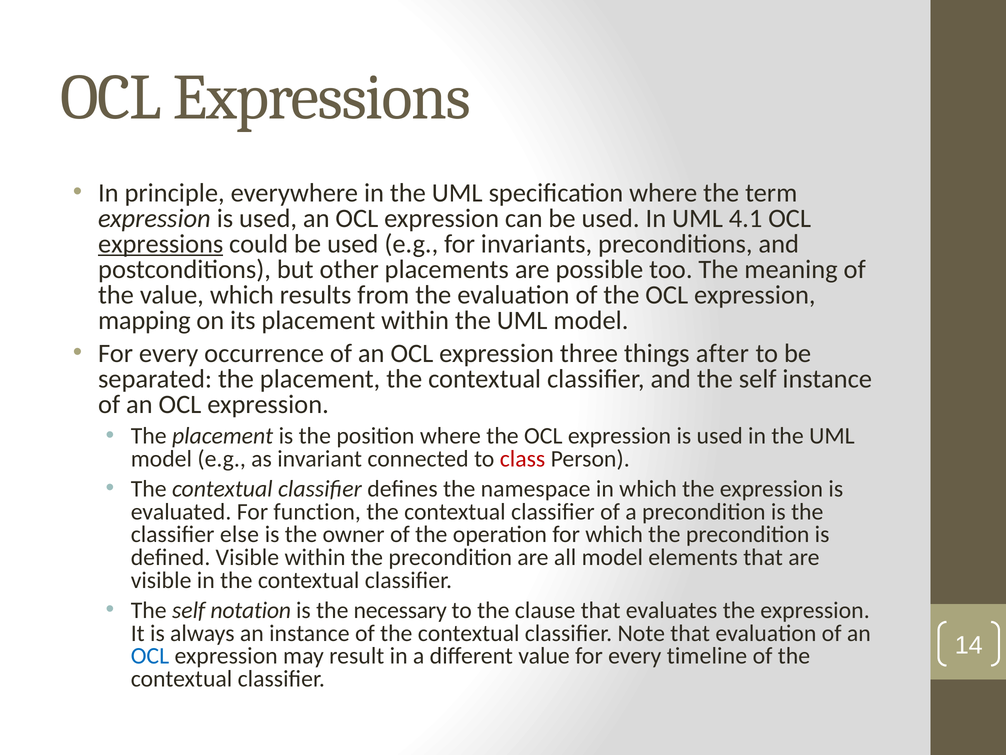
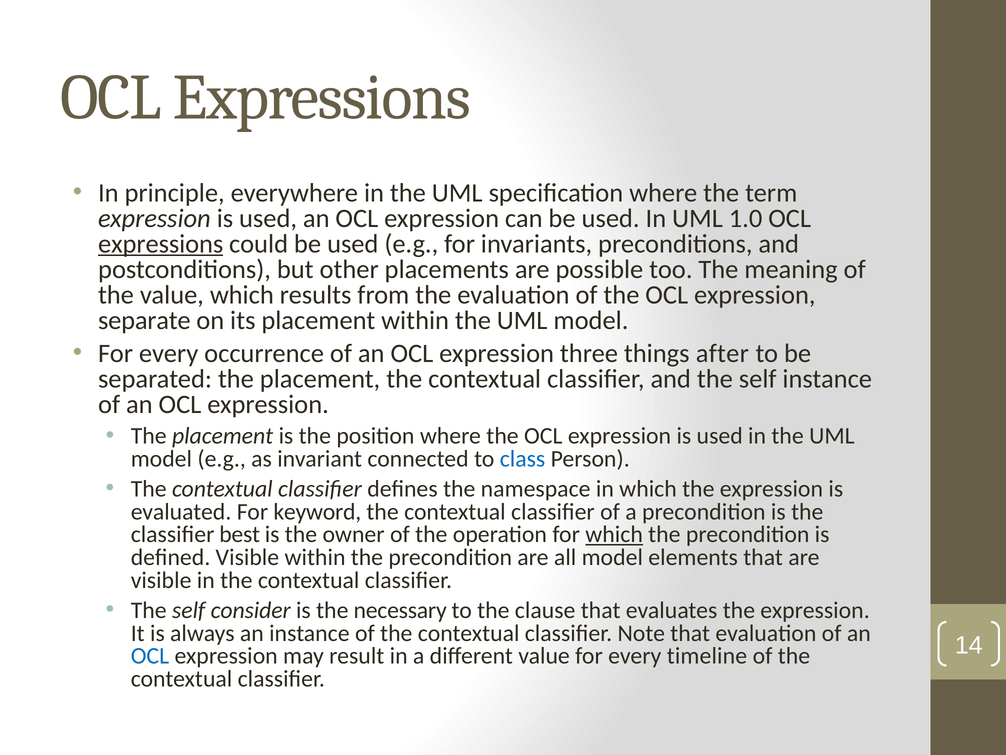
4.1: 4.1 -> 1.0 (746, 218)
mapping: mapping -> separate (144, 320)
class colour: red -> blue (523, 459)
function: function -> keyword (317, 511)
else: else -> best (240, 534)
which underline: none -> present (614, 534)
notation: notation -> consider (251, 610)
